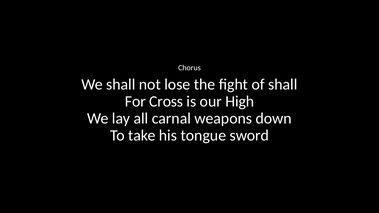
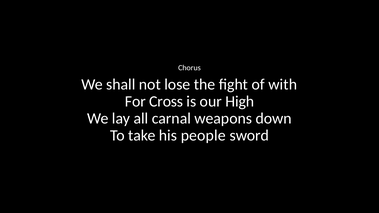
of shall: shall -> with (283, 84)
tongue: tongue -> people (203, 136)
